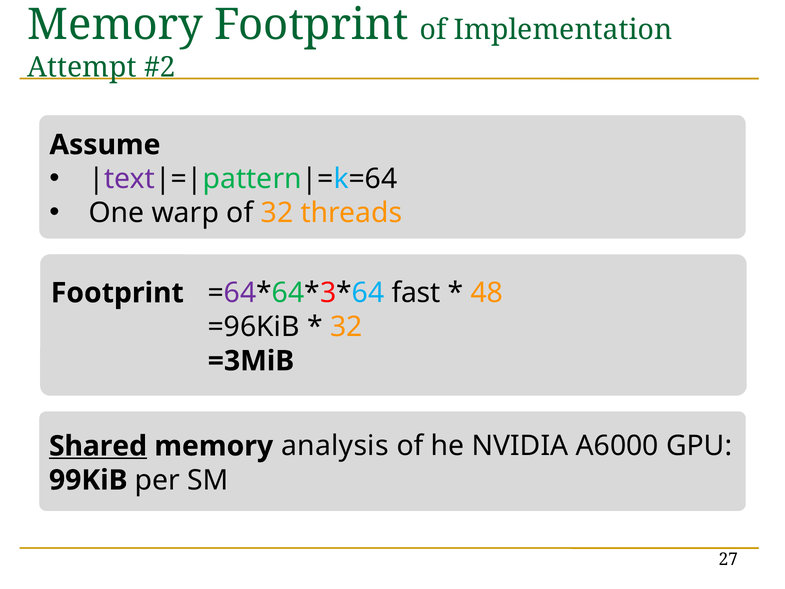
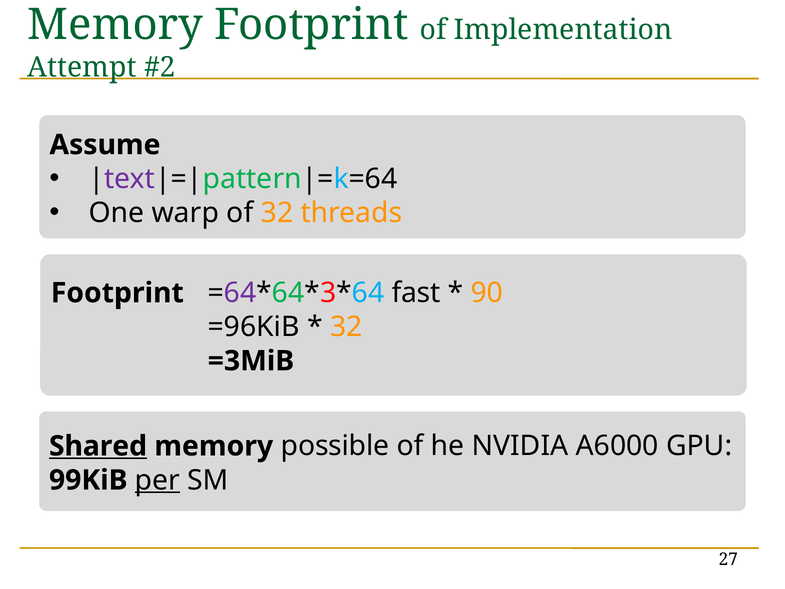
48: 48 -> 90 (487, 293)
analysis: analysis -> possible (335, 446)
per underline: none -> present (157, 480)
